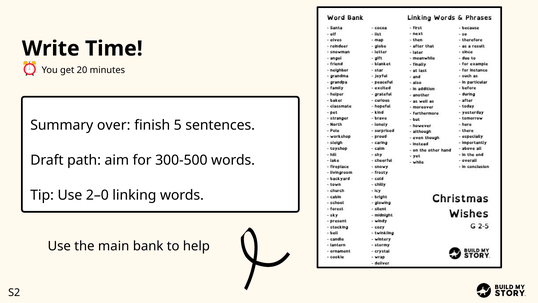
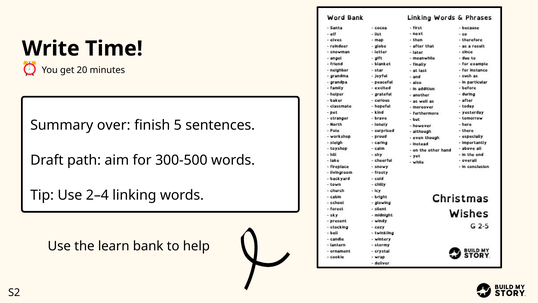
2–0: 2–0 -> 2–4 (97, 195)
main: main -> learn (114, 246)
